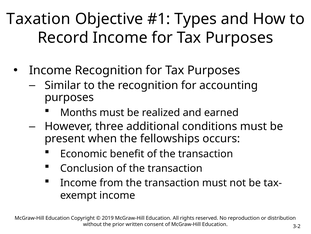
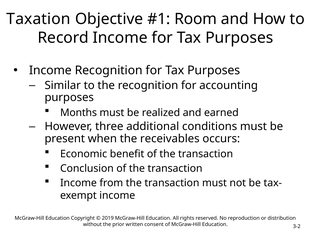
Types: Types -> Room (196, 19)
fellowships: fellowships -> receivables (170, 138)
